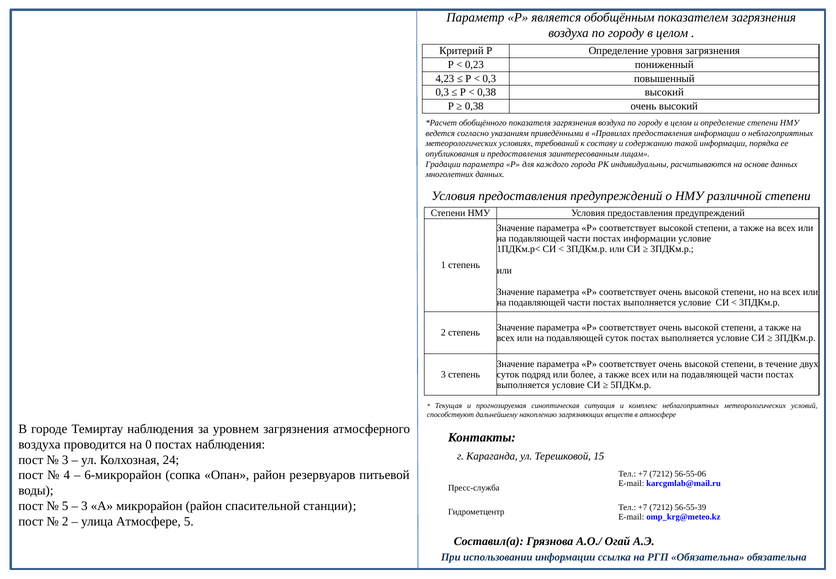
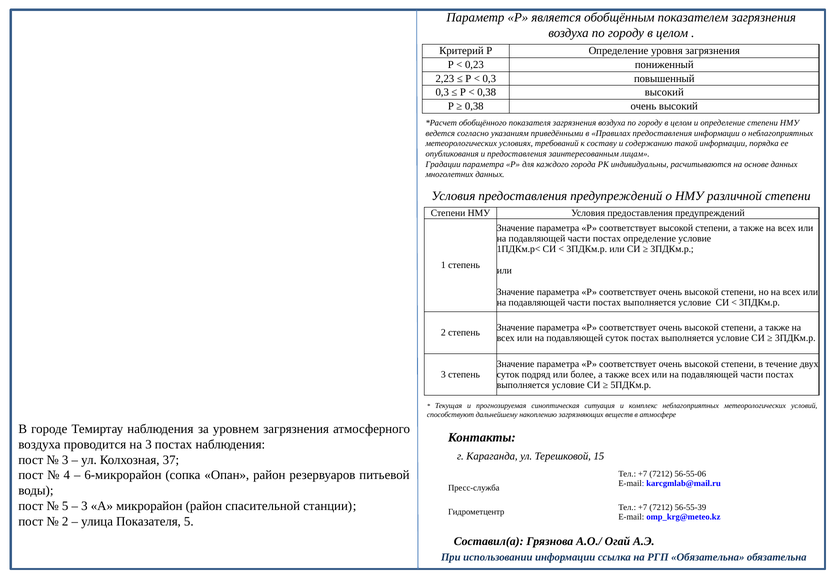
4,23: 4,23 -> 2,23 (445, 78)
постах информации: информации -> определение (650, 238)
на 0: 0 -> 3 (148, 444)
24: 24 -> 37 (171, 460)
улица Атмосфере: Атмосфере -> Показателя (148, 521)
